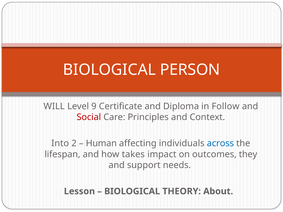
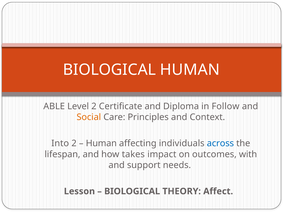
BIOLOGICAL PERSON: PERSON -> HUMAN (190, 70)
WILL: WILL -> ABLE (54, 106)
Level 9: 9 -> 2 (94, 106)
Social colour: red -> orange (89, 117)
they: they -> with (248, 154)
About: About -> Affect (218, 192)
